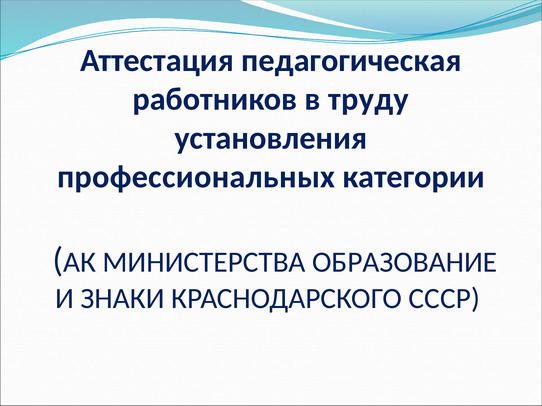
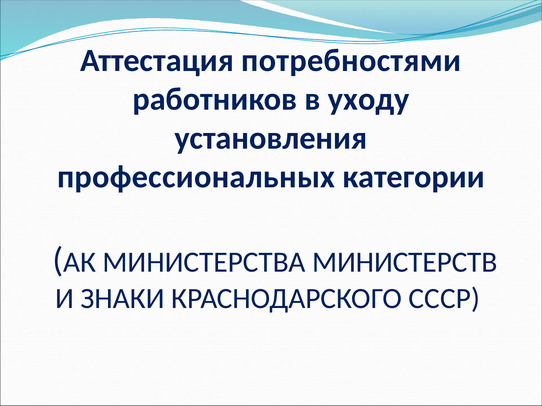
педагогическая: педагогическая -> потребностями (351, 61)
труду: труду -> уходу (369, 99)
ОБРАЗОВАНИЕ: ОБРАЗОВАНИЕ -> МИНИСТЕРСТВ (405, 262)
